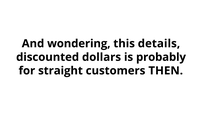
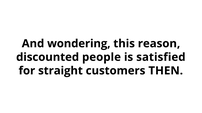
details: details -> reason (159, 44)
dollars: dollars -> people (101, 57)
probably: probably -> satisfied (161, 57)
